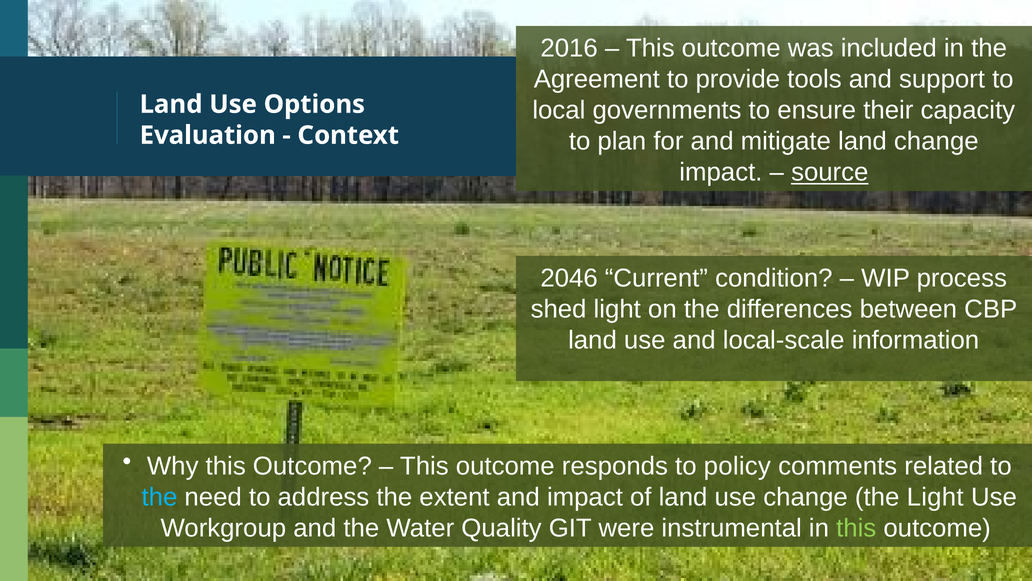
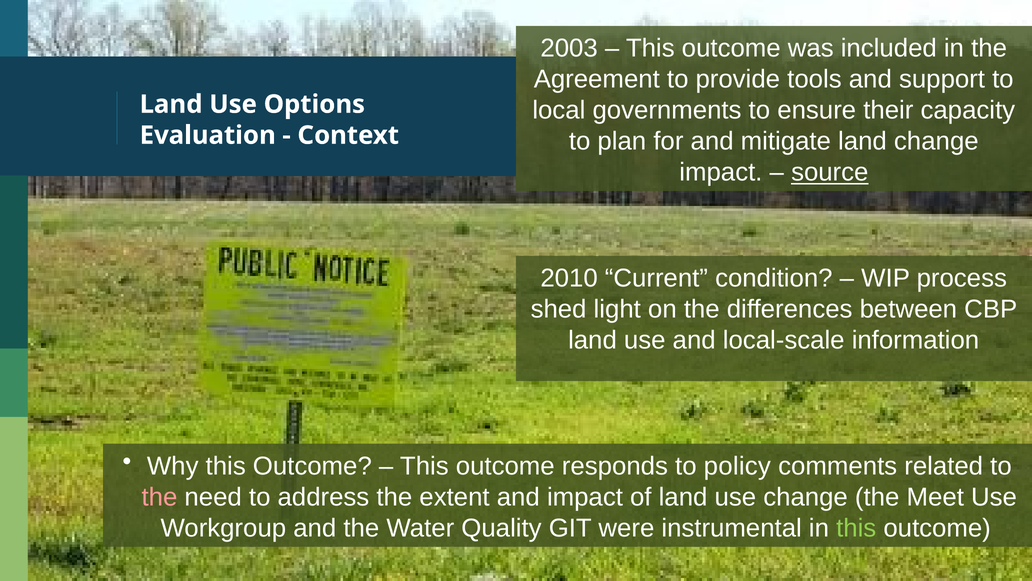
2016: 2016 -> 2003 (569, 48)
2046: 2046 -> 2010 (569, 278)
the colour: light blue -> pink (159, 497)
the Light: Light -> Meet (935, 497)
